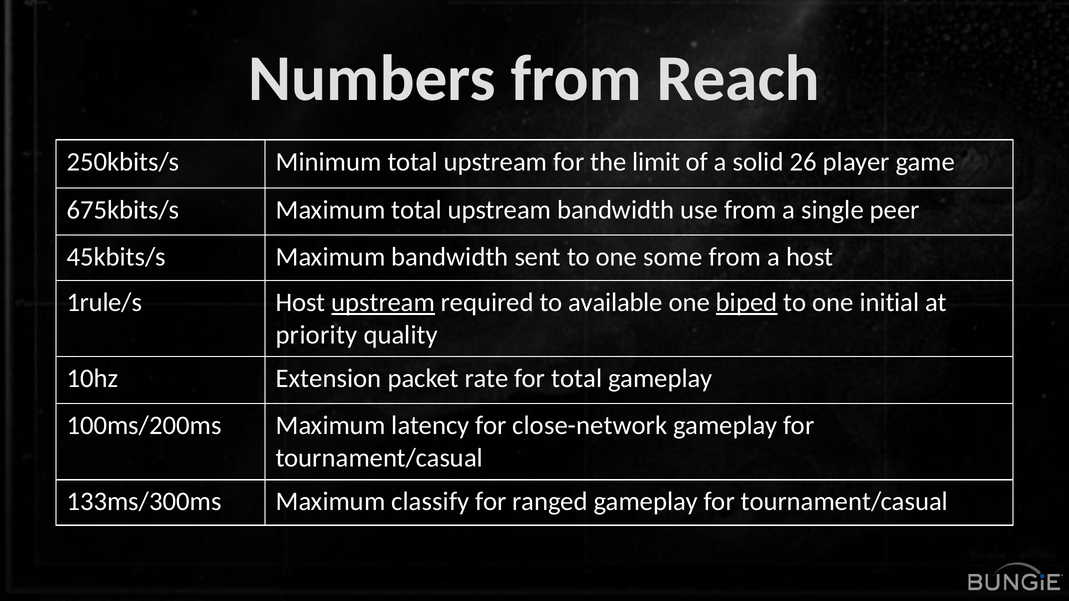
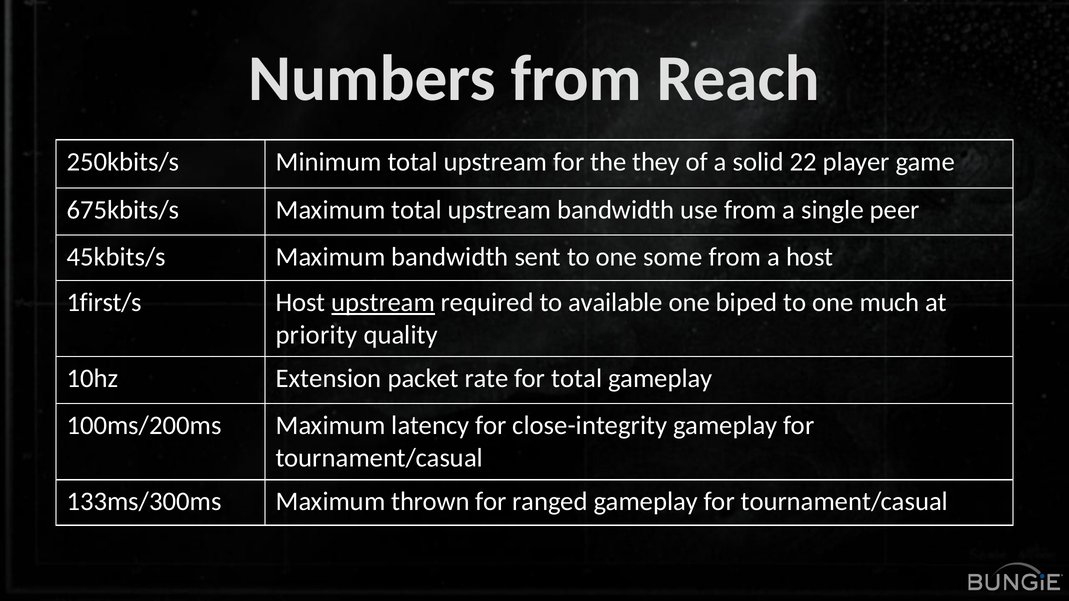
limit: limit -> they (656, 162)
26: 26 -> 22 (803, 162)
1rule/s: 1rule/s -> 1first/s (104, 303)
biped underline: present -> none (747, 303)
initial: initial -> much (890, 303)
close-network: close-network -> close-integrity (590, 426)
classify: classify -> thrown (431, 502)
